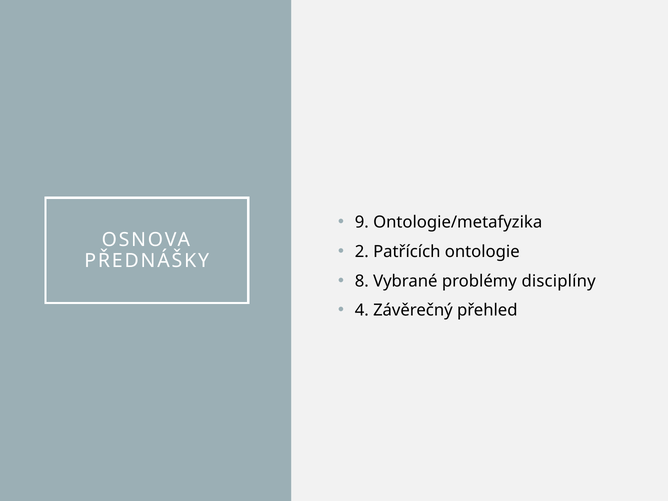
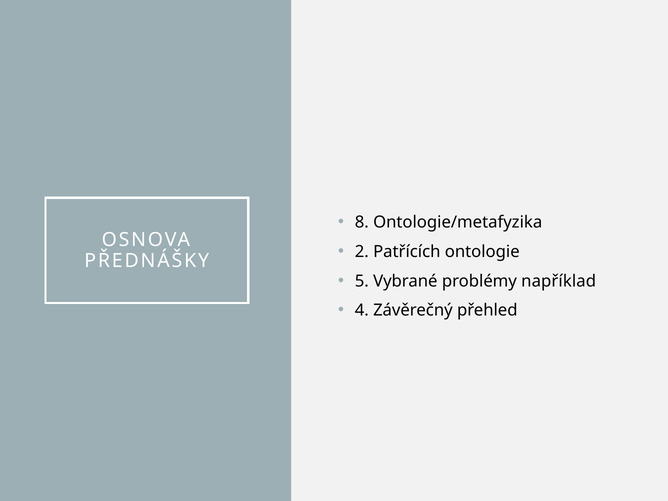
9: 9 -> 8 (362, 222)
8: 8 -> 5 (362, 281)
disciplíny: disciplíny -> například (559, 281)
